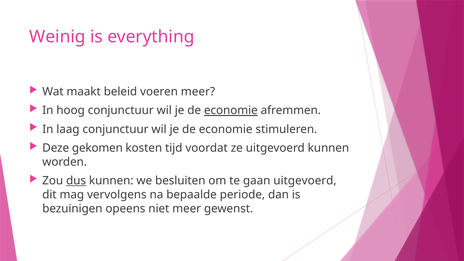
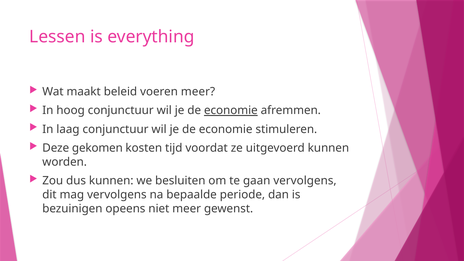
Weinig: Weinig -> Lessen (57, 37)
dus underline: present -> none (76, 181)
gaan uitgevoerd: uitgevoerd -> vervolgens (305, 181)
